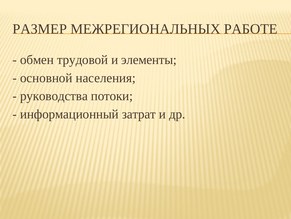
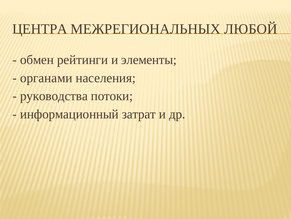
РАЗМЕР: РАЗМЕР -> ЦЕНТРА (40, 29)
РАБОТЕ: РАБОТЕ -> ЛЮБОЙ (251, 29)
трудовой: трудовой -> рейтинги (83, 60)
основной: основной -> органами (46, 78)
